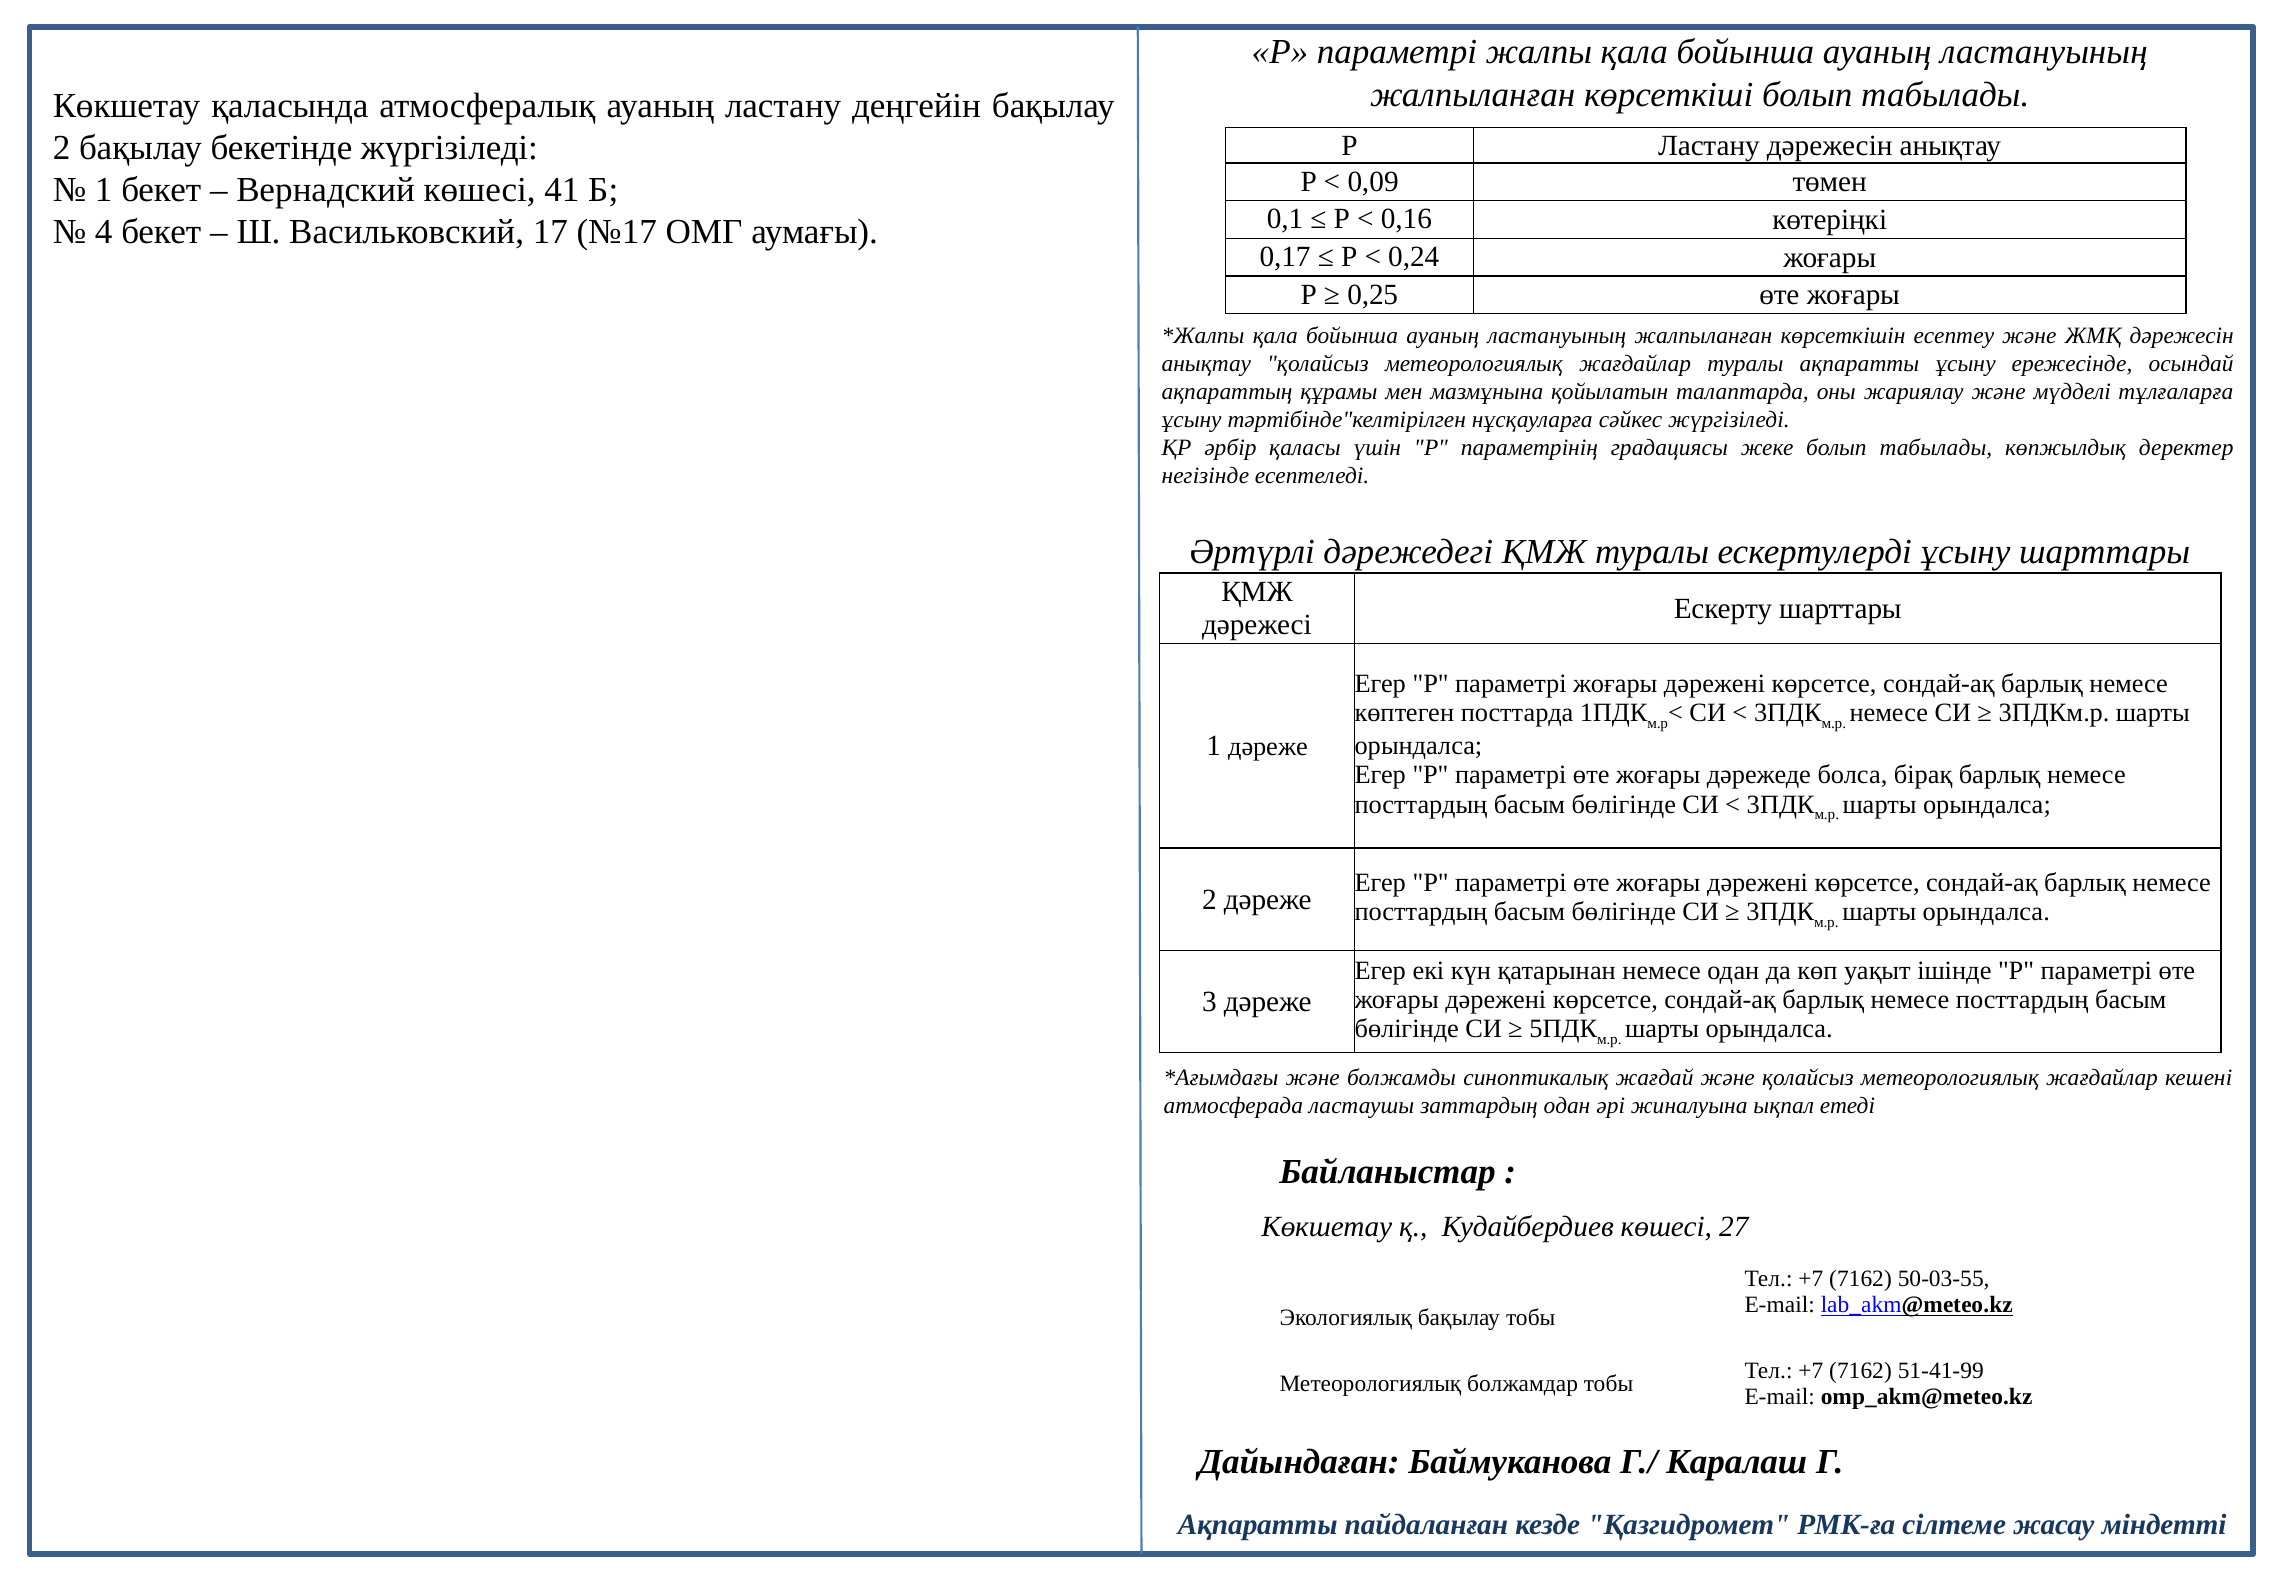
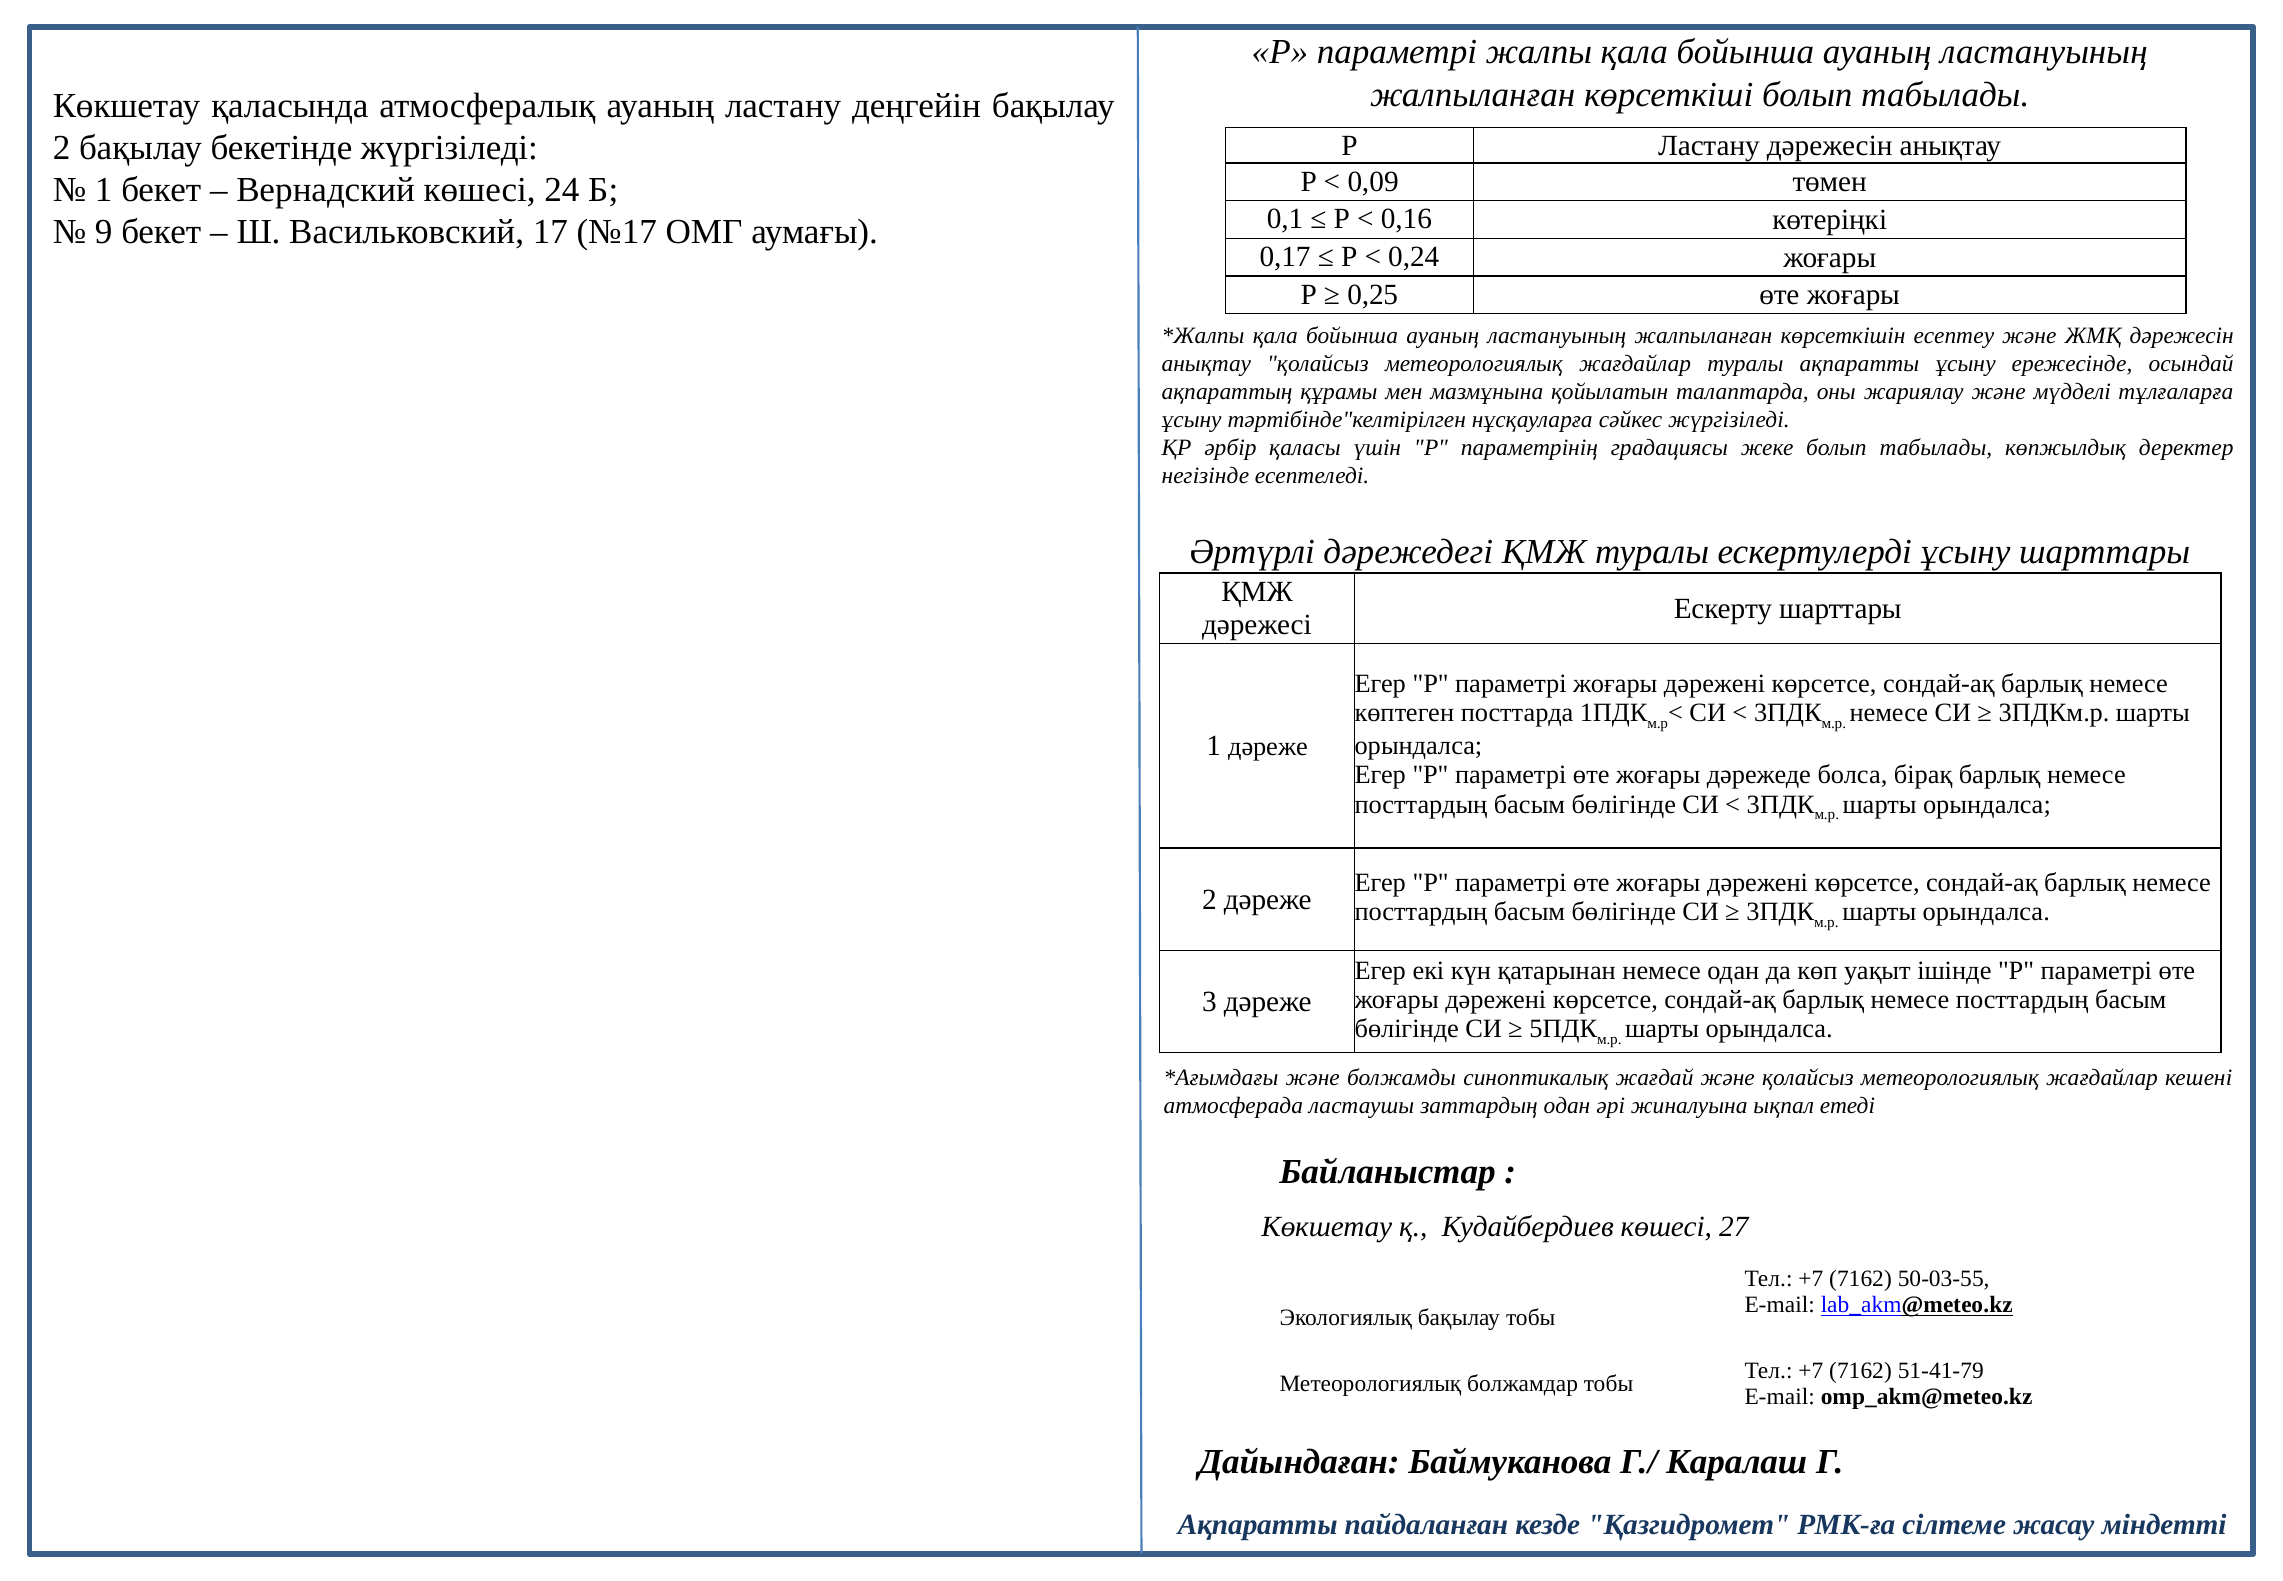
41: 41 -> 24 (562, 190)
4: 4 -> 9 (104, 232)
51-41-99: 51-41-99 -> 51-41-79 (1941, 1370)
